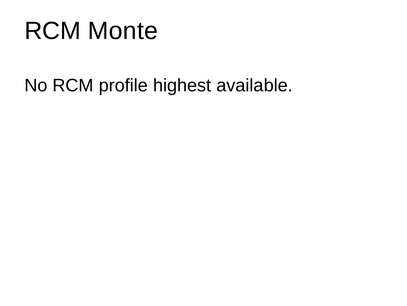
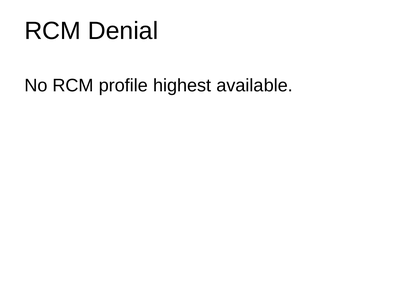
Monte: Monte -> Denial (123, 31)
